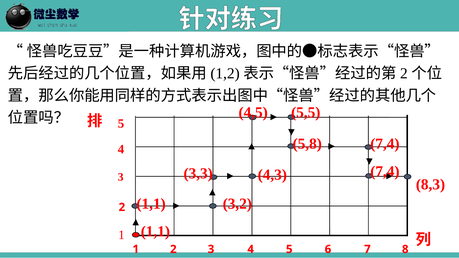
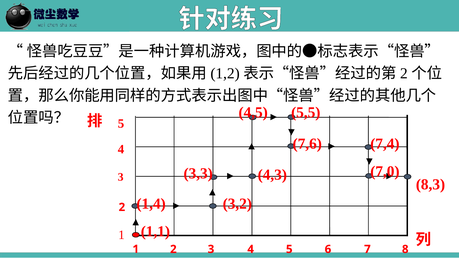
5,8: 5,8 -> 7,6 (307, 144)
7,4: 7,4 -> 7,0 (385, 171)
1,1: 1,1 -> 1,4 (151, 204)
